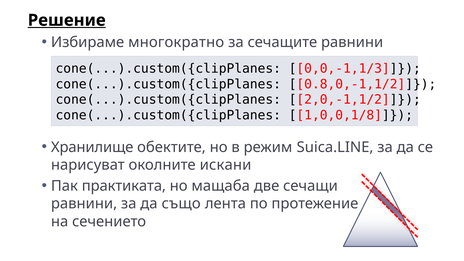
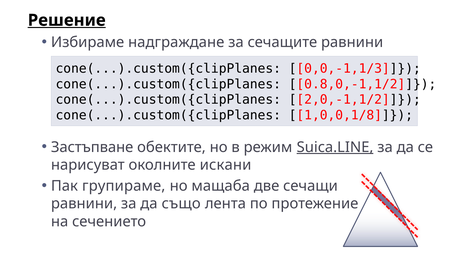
многократно: многократно -> надграждане (176, 42)
Хранилище: Хранилище -> Застъпване (92, 147)
Suica.LINE underline: none -> present (335, 147)
практиката: практиката -> групираме (124, 186)
